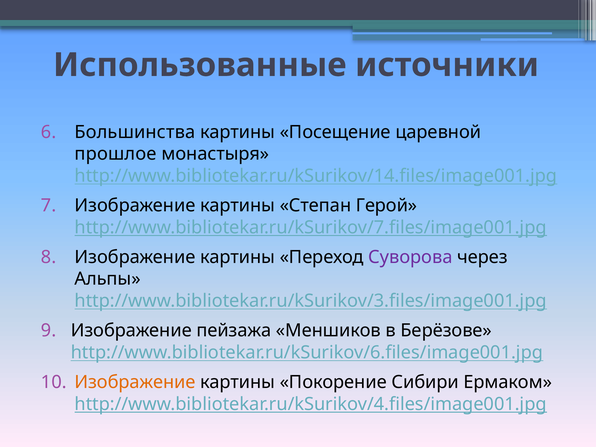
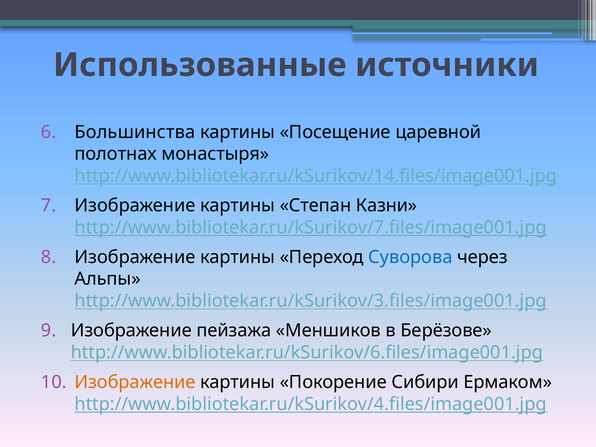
прошлое: прошлое -> полотнах (116, 154)
Герой: Герой -> Казни (387, 206)
Суворова colour: purple -> blue (410, 257)
